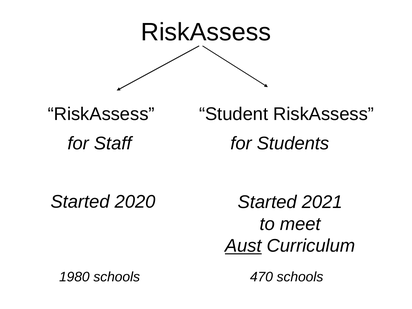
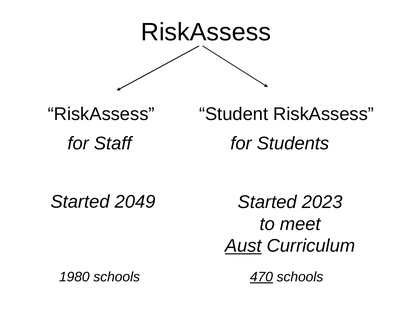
2020: 2020 -> 2049 (135, 202)
2021: 2021 -> 2023 (322, 202)
470 underline: none -> present (261, 277)
